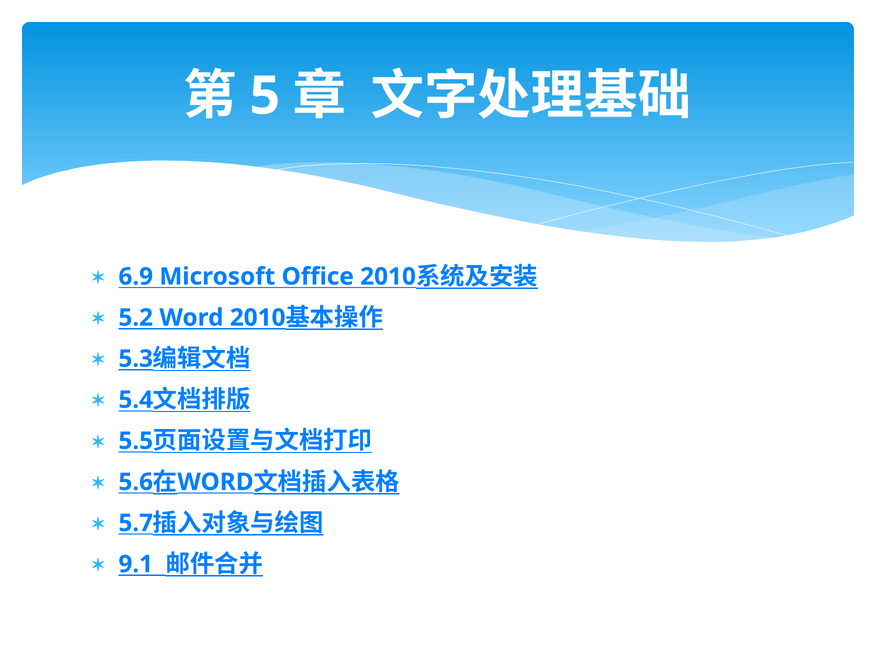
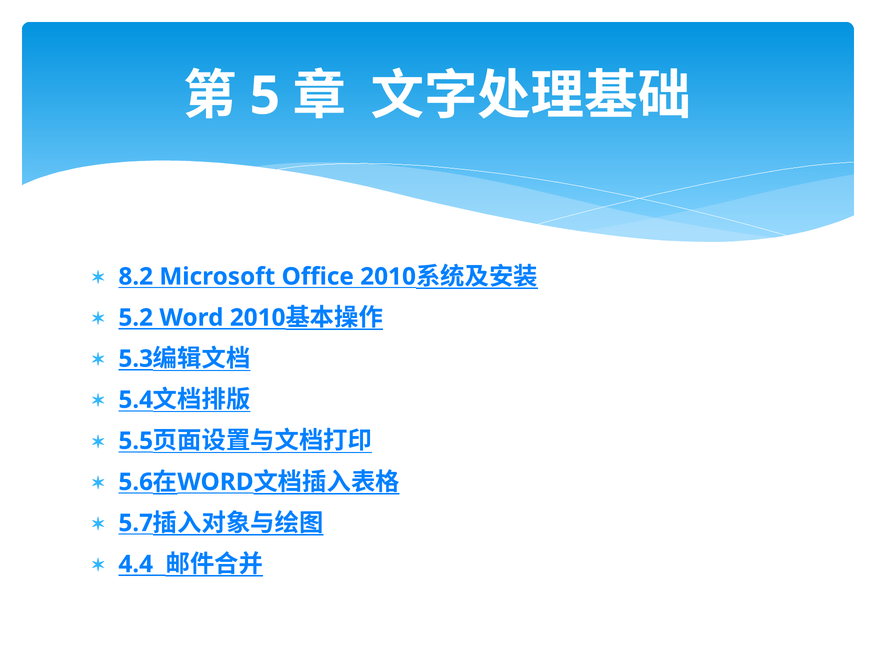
6.9: 6.9 -> 8.2 (136, 277)
9.1: 9.1 -> 4.4 (136, 564)
